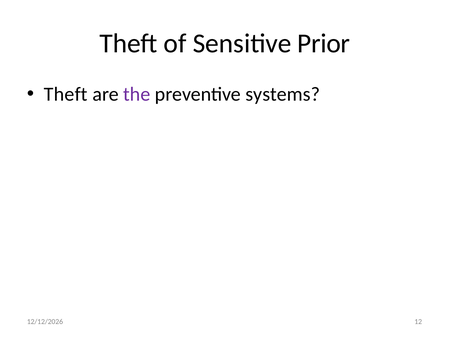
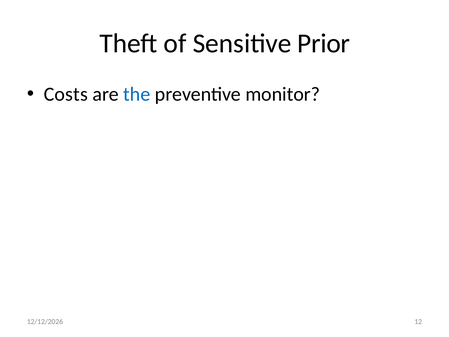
Theft: Theft -> Costs (66, 94)
the colour: purple -> blue (137, 94)
systems: systems -> monitor (283, 94)
